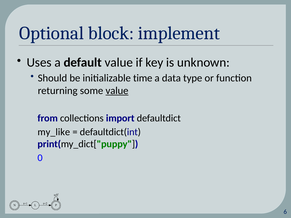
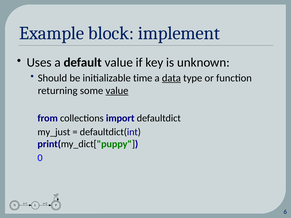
Optional: Optional -> Example (52, 33)
data underline: none -> present (171, 78)
my_like: my_like -> my_just (54, 132)
